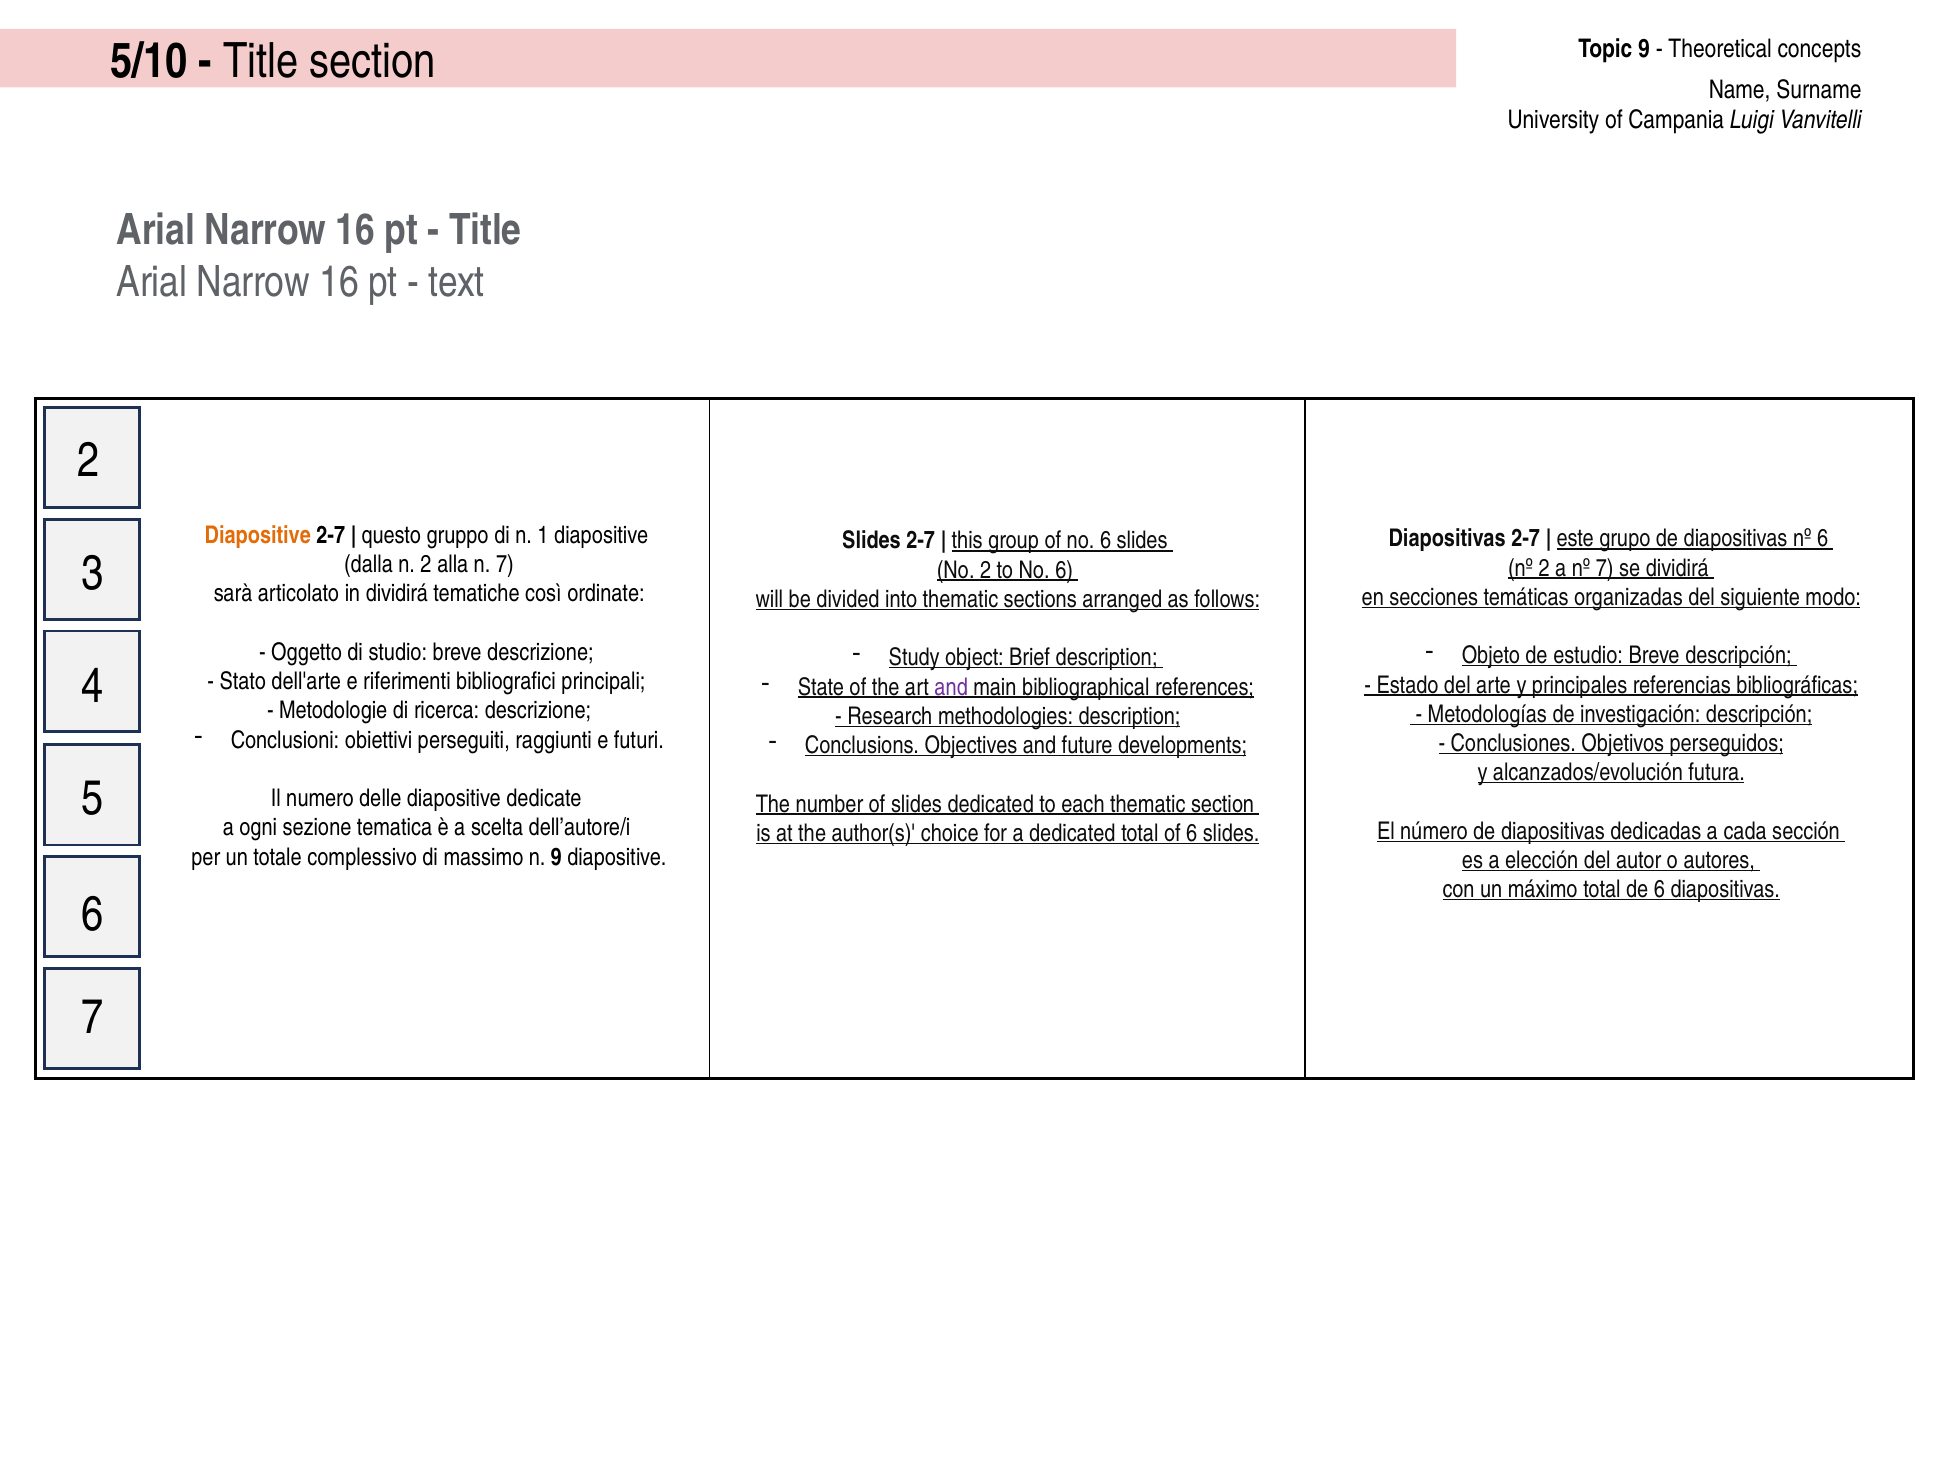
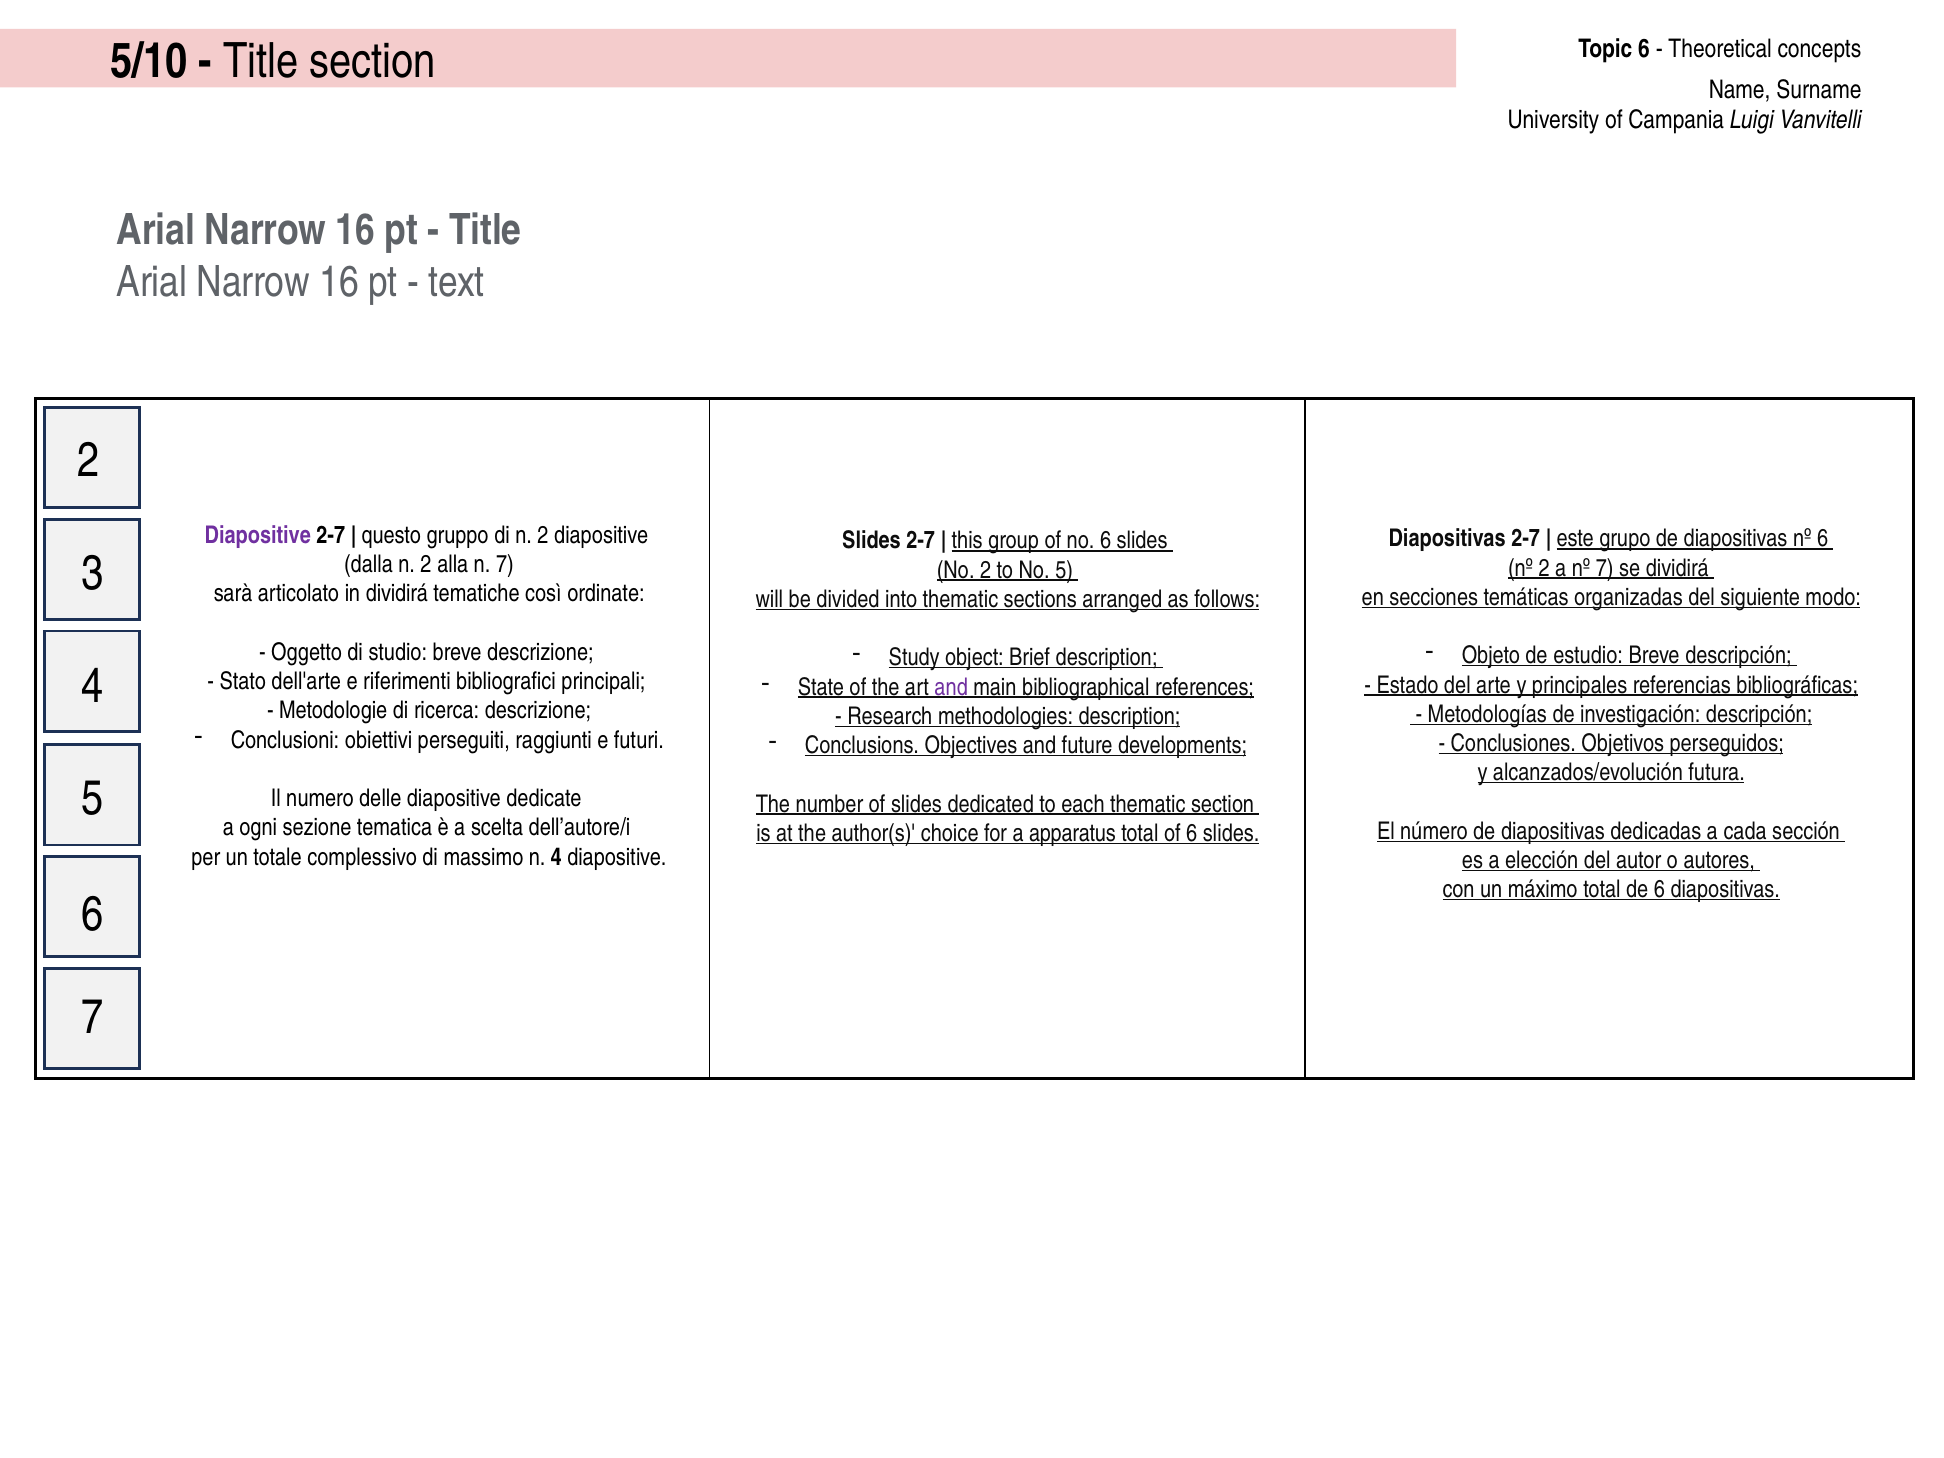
Topic 9: 9 -> 6 (1644, 49)
Diapositive colour: orange -> purple (258, 535)
di n 1: 1 -> 2 (543, 535)
to No 6: 6 -> 5 (1064, 570)
a dedicated: dedicated -> apparatus (1072, 833)
n 9: 9 -> 4 (556, 857)
